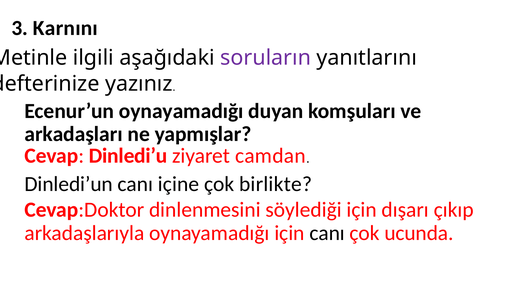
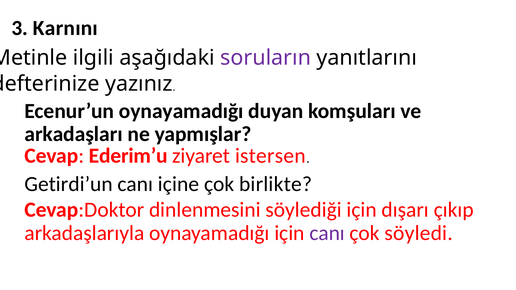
Dinledi’u: Dinledi’u -> Ederim’u (128, 156)
camdan: camdan -> istersen (270, 156)
Dinledi’un: Dinledi’un -> Getirdi’un (69, 184)
canı colour: black -> purple (327, 233)
ucunda: ucunda -> söyledi (419, 233)
